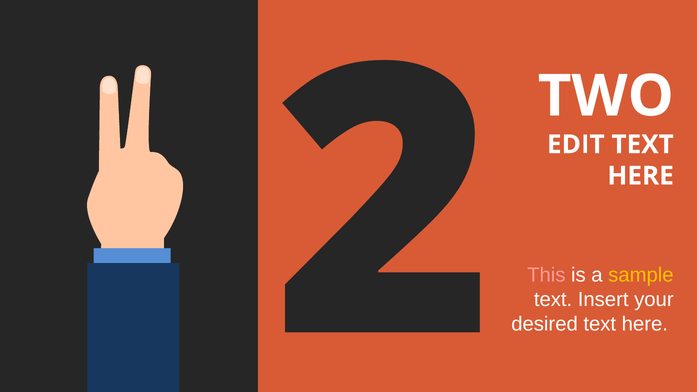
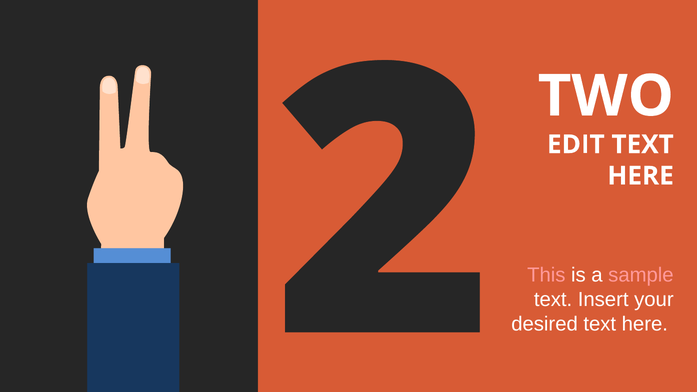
sample colour: yellow -> pink (641, 275)
